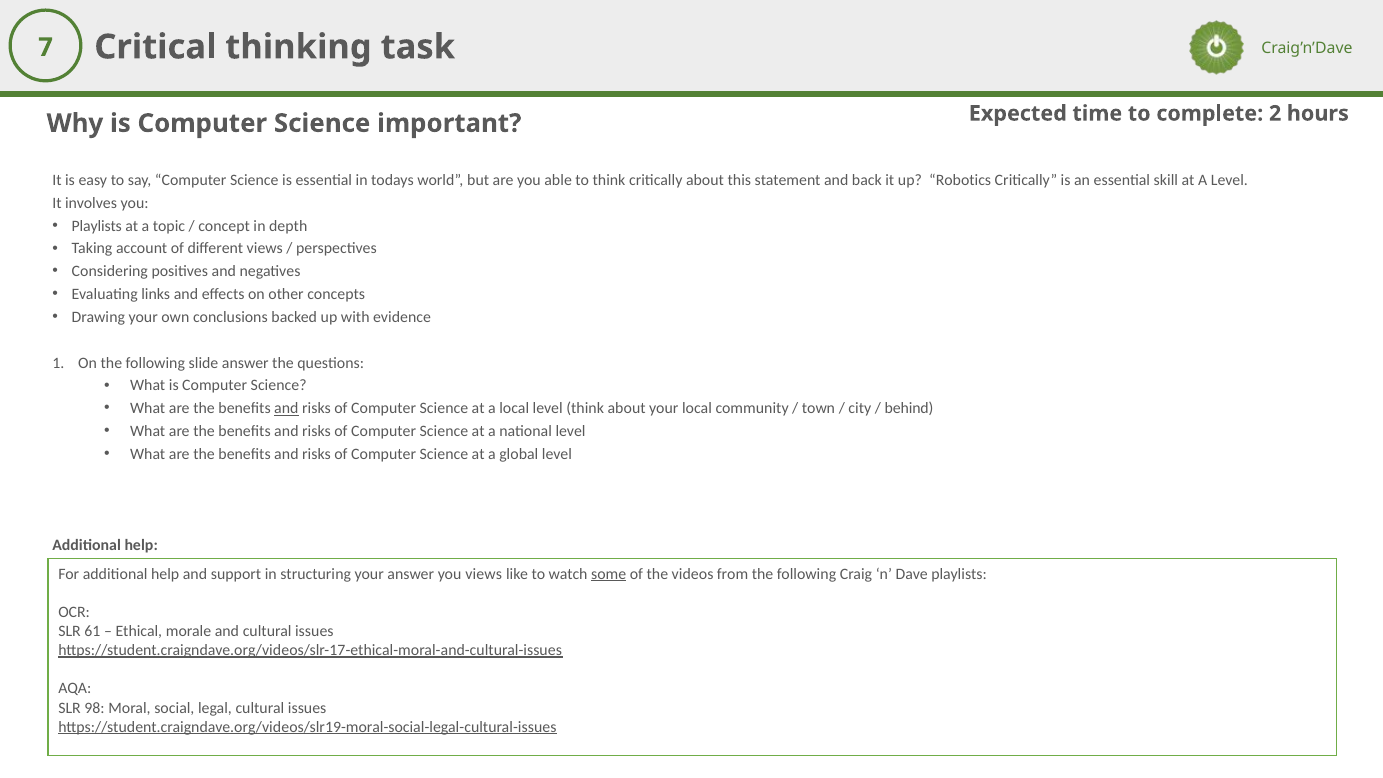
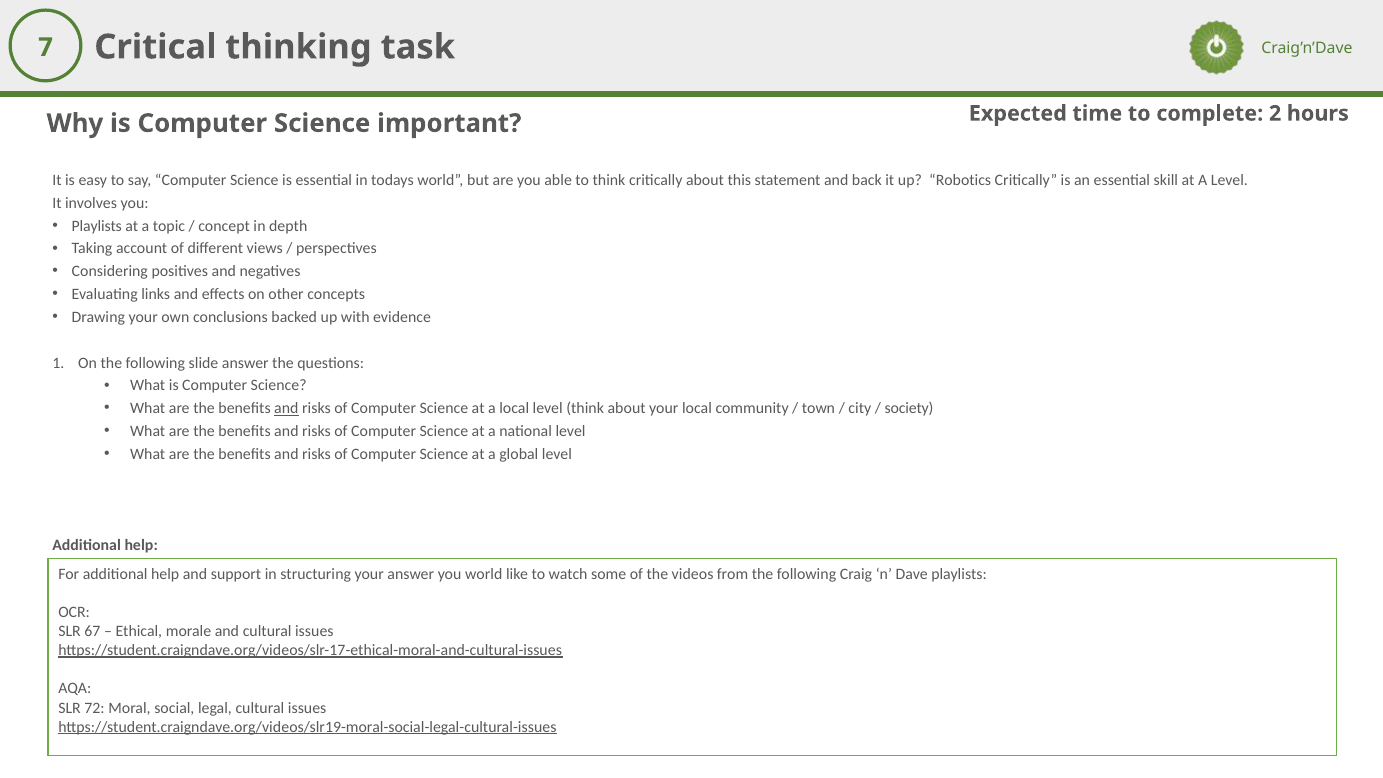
behind: behind -> society (909, 408)
you views: views -> world (484, 574)
some underline: present -> none (609, 574)
61: 61 -> 67 (92, 631)
98: 98 -> 72 (94, 708)
